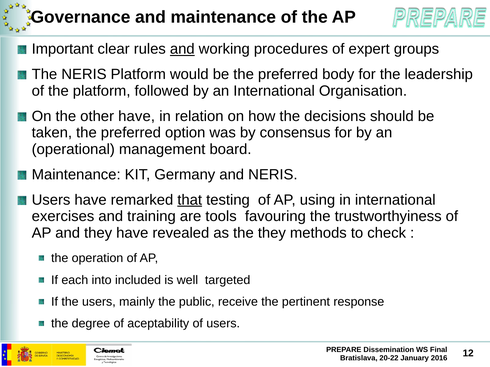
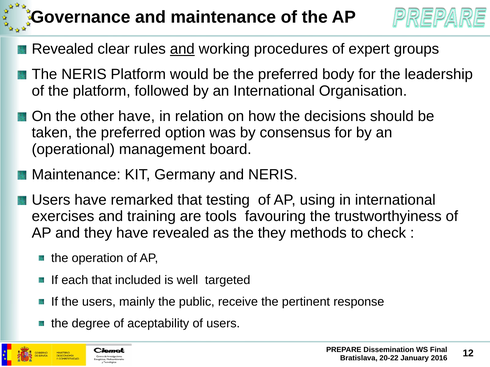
Important: Important -> Revealed (63, 49)
that underline: present -> none (190, 200)
each into: into -> that (102, 280)
